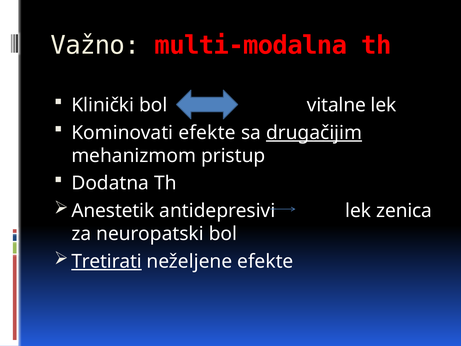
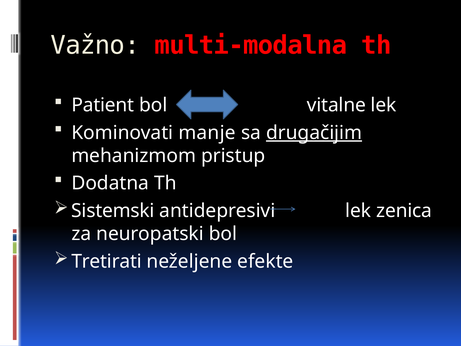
Klinički: Klinički -> Patient (103, 105)
Kominovati efekte: efekte -> manje (207, 133)
Anestetik: Anestetik -> Sistemski (113, 211)
Tretirati underline: present -> none (107, 261)
